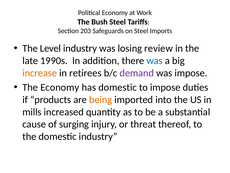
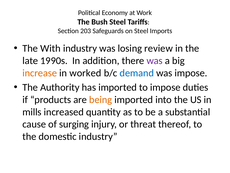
Level: Level -> With (50, 48)
was colour: blue -> purple (155, 61)
retirees: retirees -> worked (85, 73)
demand colour: purple -> blue (137, 73)
The Economy: Economy -> Authority (60, 87)
has domestic: domestic -> imported (118, 87)
